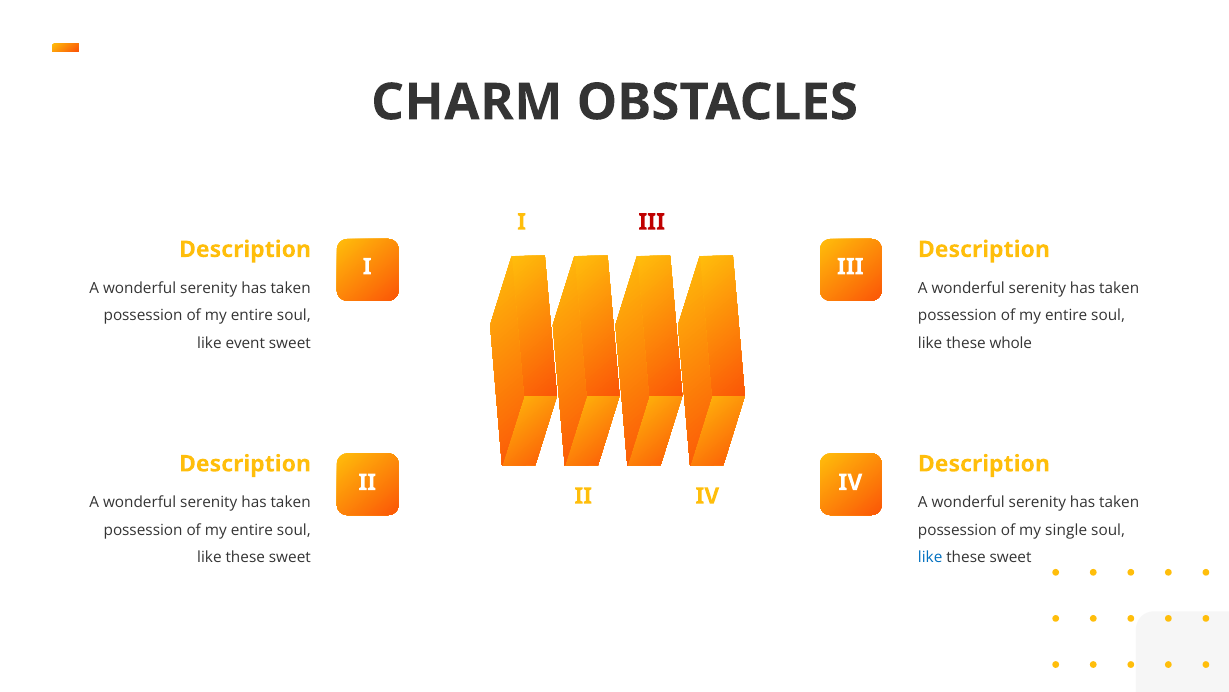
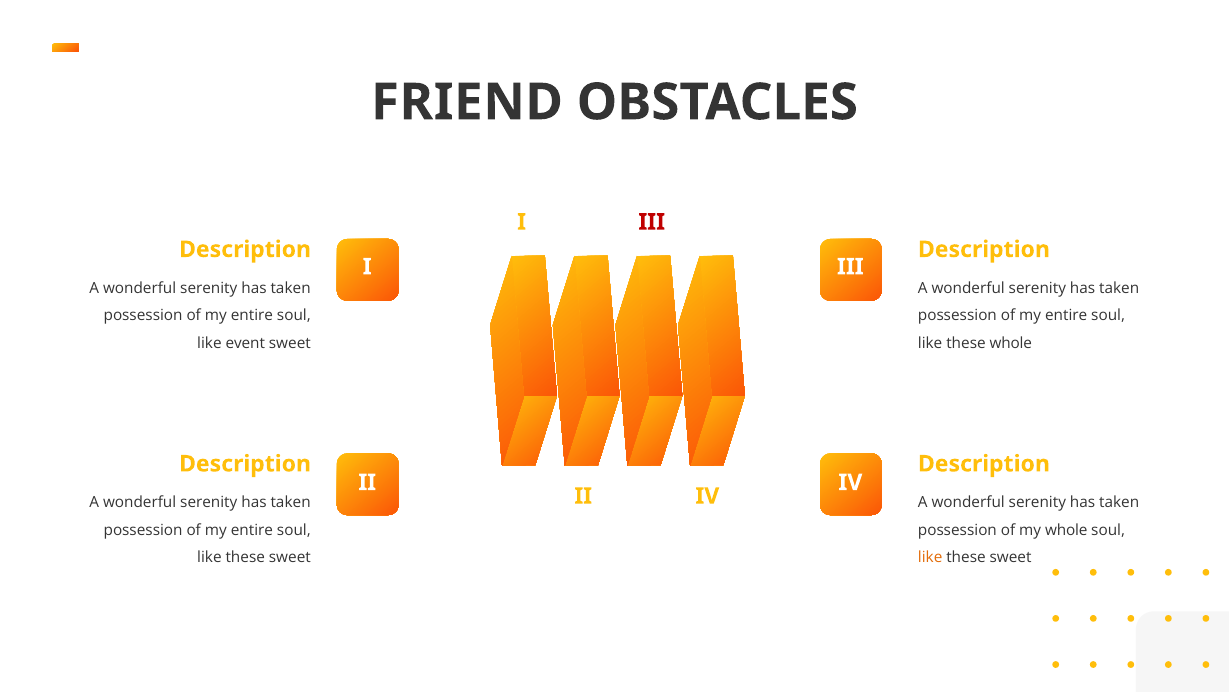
CHARM: CHARM -> FRIEND (467, 102)
my single: single -> whole (1066, 530)
like colour: blue -> orange (930, 557)
